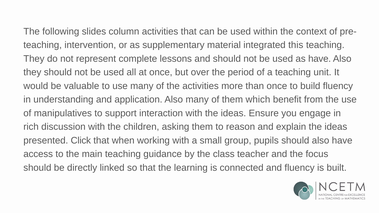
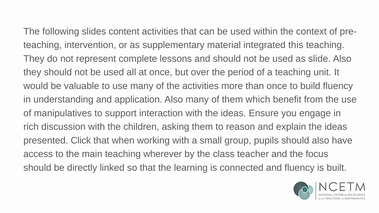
column: column -> content (124, 31)
as have: have -> slide (320, 59)
guidance: guidance -> wherever (163, 154)
